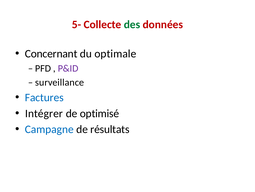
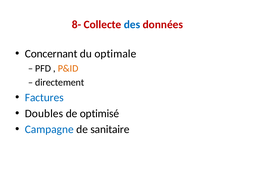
5-: 5- -> 8- (77, 24)
des colour: green -> blue (132, 24)
P&ID colour: purple -> orange (68, 68)
surveillance: surveillance -> directement (60, 82)
Intégrer: Intégrer -> Doubles (44, 113)
résultats: résultats -> sanitaire (110, 129)
